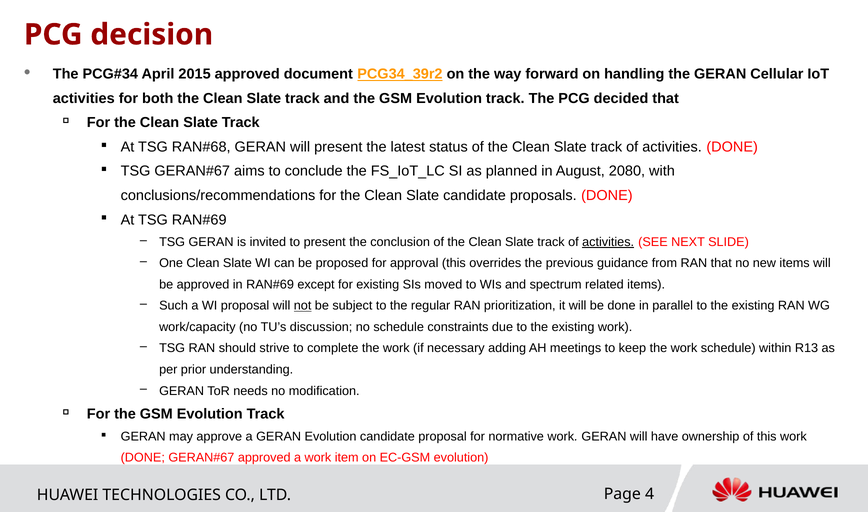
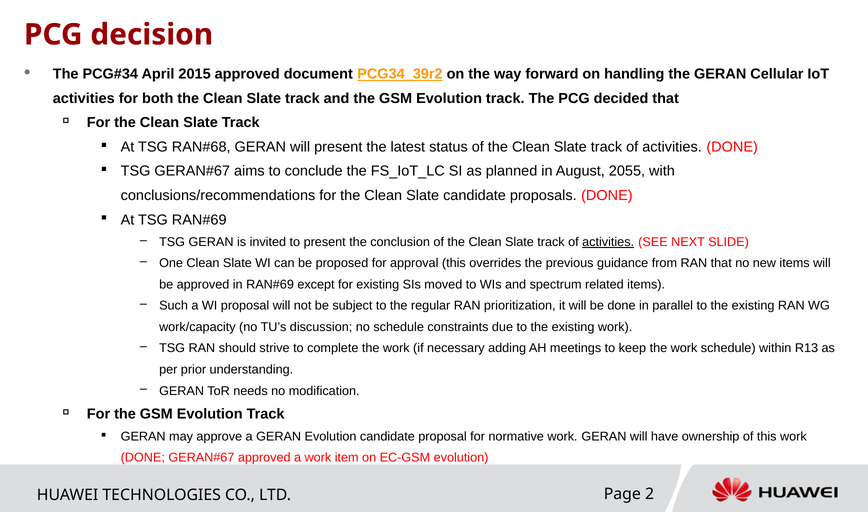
2080: 2080 -> 2055 (627, 171)
not underline: present -> none (303, 306)
4: 4 -> 2 (650, 494)
